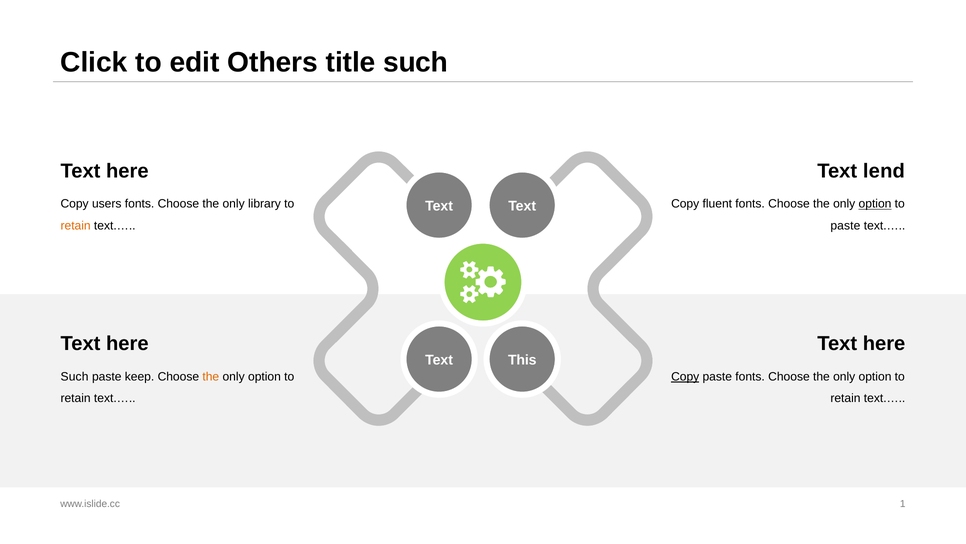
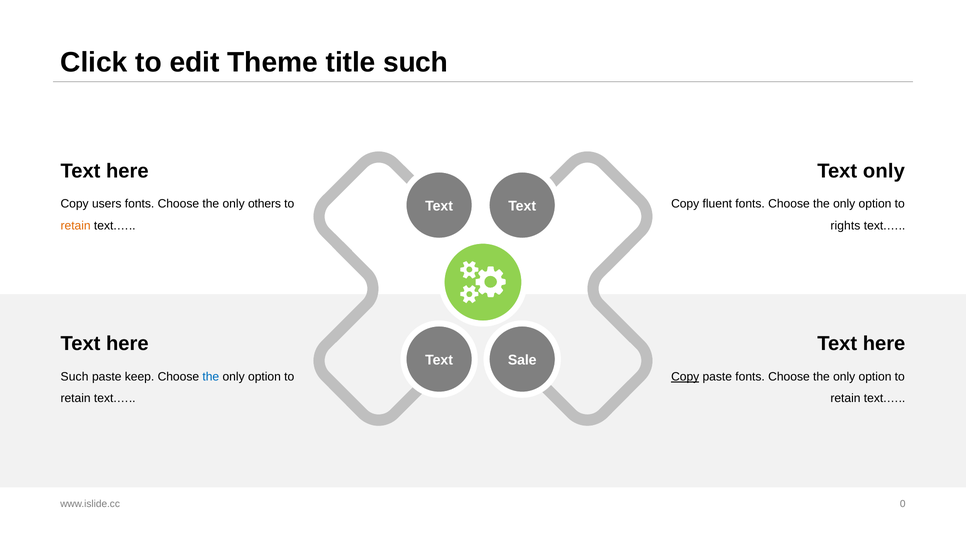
Others: Others -> Theme (273, 62)
Text lend: lend -> only (884, 171)
library: library -> others (265, 204)
option underline: present -> none (875, 204)
paste: paste -> rights (845, 225)
This: This -> Sale (522, 360)
the colour: orange -> blue (211, 376)
1: 1 -> 0 (903, 503)
